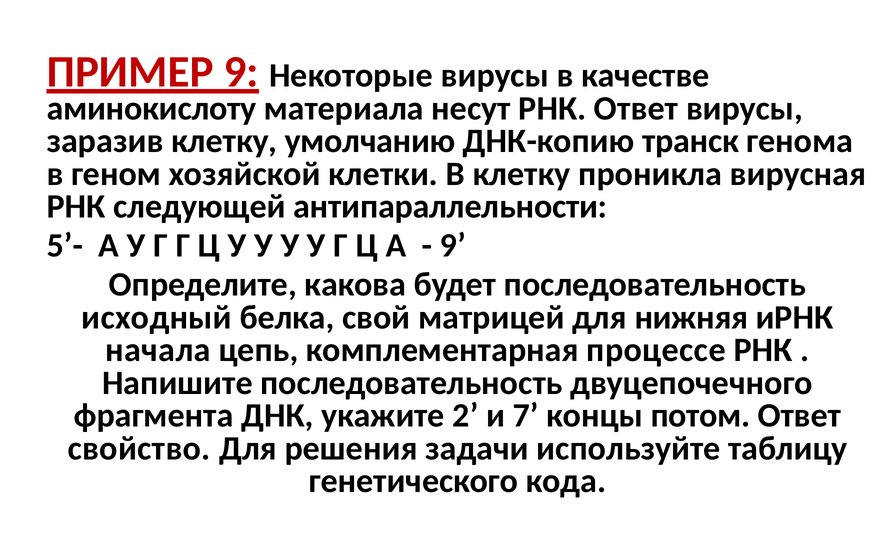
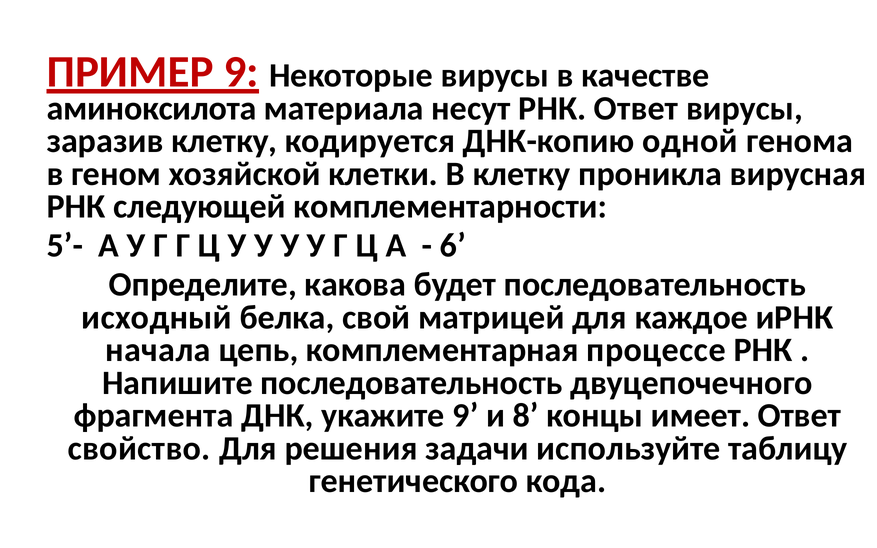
аминокислоту: аминокислоту -> аминоксилота (152, 108)
умолчанию: умолчанию -> кодируется (370, 141)
транск: транск -> одной (690, 141)
антипараллельности: антипараллельности -> комплементарности (450, 207)
9: 9 -> 6 (453, 246)
нижняя: нижняя -> каждое (691, 317)
укажите 2: 2 -> 9 (465, 416)
7: 7 -> 8 (526, 416)
потом: потом -> имеет (700, 416)
